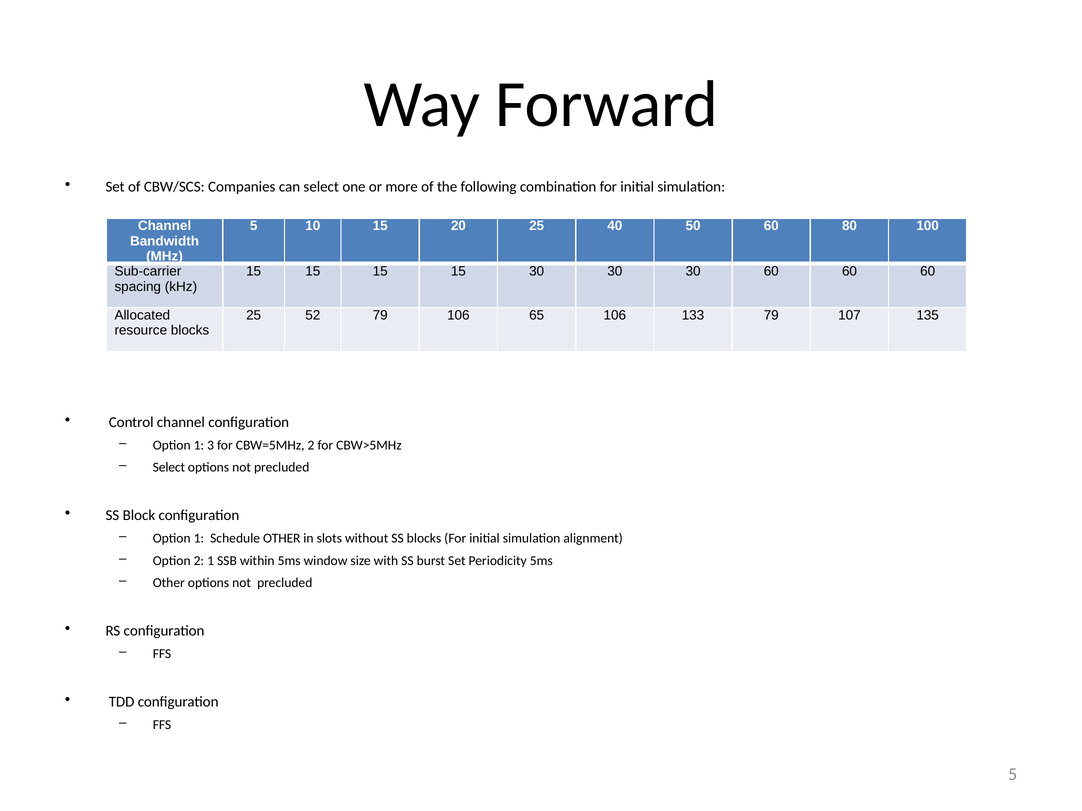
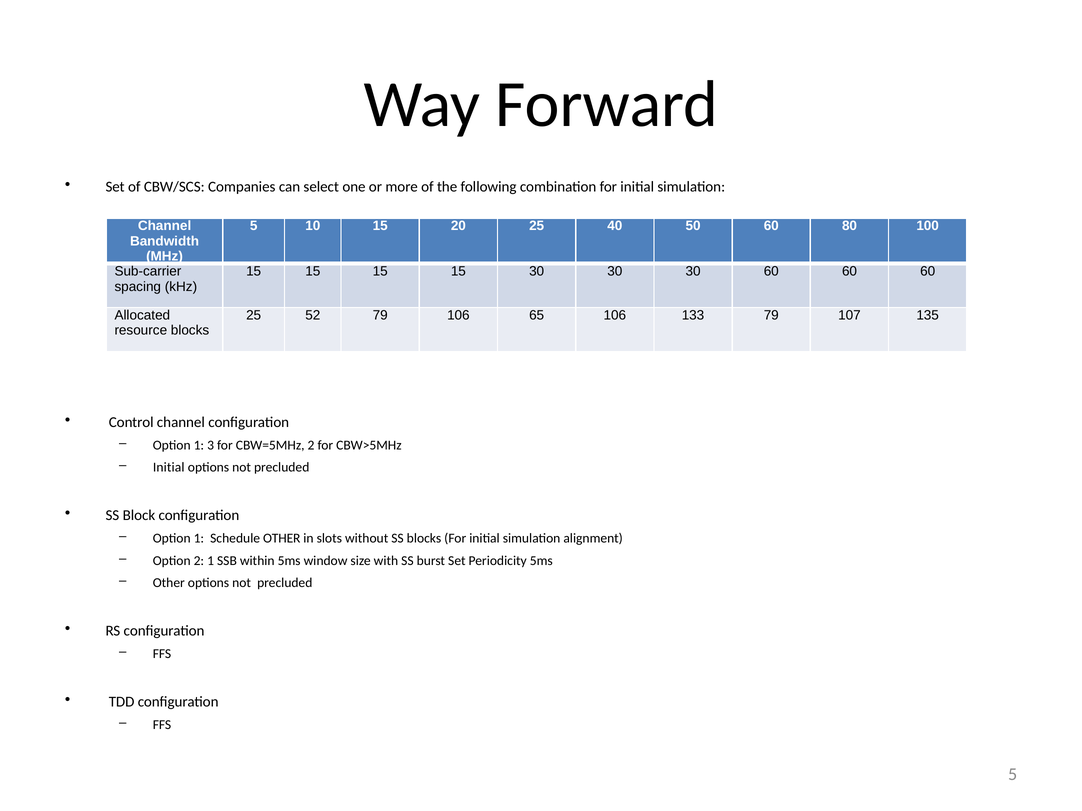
Select: Select -> Initial (169, 468)
